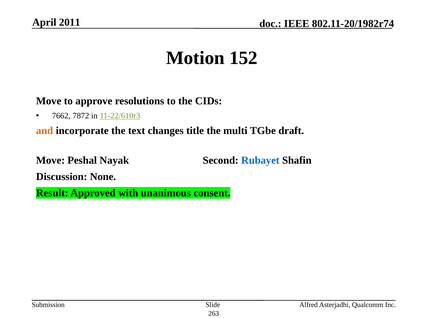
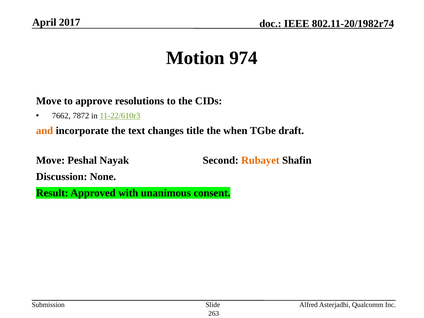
2011: 2011 -> 2017 (70, 22)
152: 152 -> 974 (244, 58)
multi: multi -> when (235, 131)
Rubayet colour: blue -> orange (260, 160)
